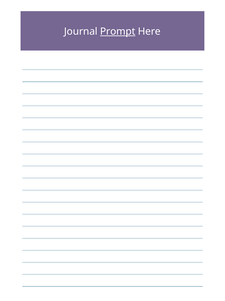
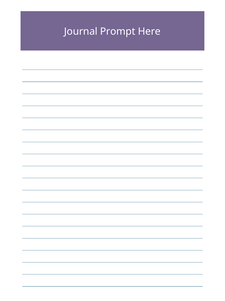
Prompt underline: present -> none (118, 31)
